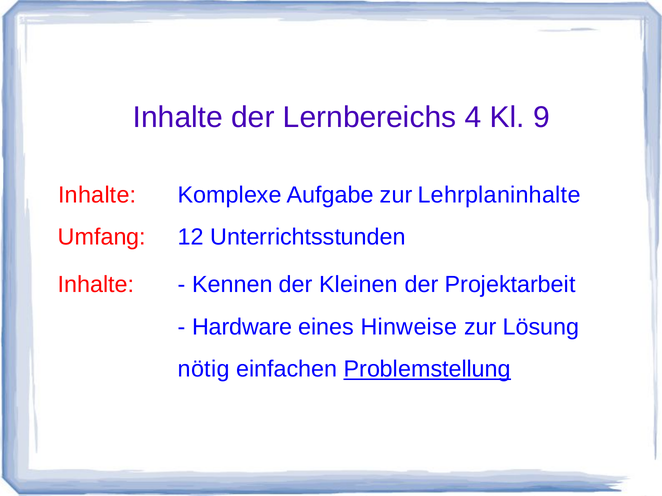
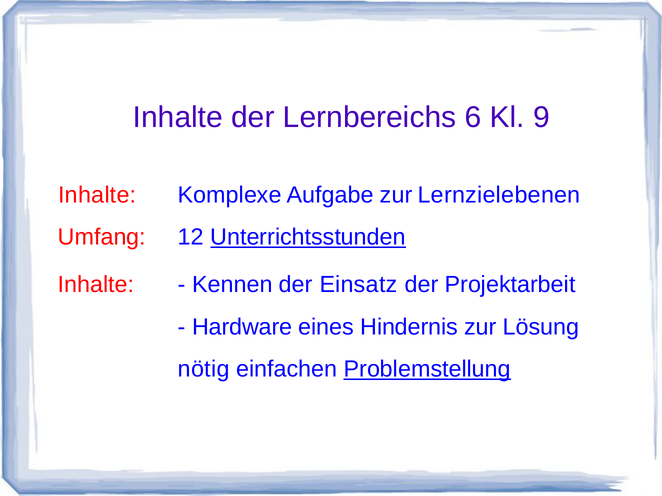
4: 4 -> 6 (473, 118)
Lehrplaninhalte: Lehrplaninhalte -> Lernzielebenen (499, 195)
Unterrichtsstunden underline: none -> present (308, 237)
Kleinen: Kleinen -> Einsatz (358, 285)
Hinweise: Hinweise -> Hindernis (409, 327)
